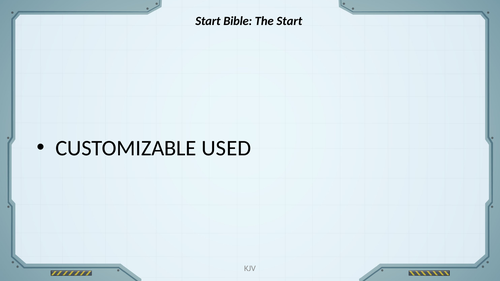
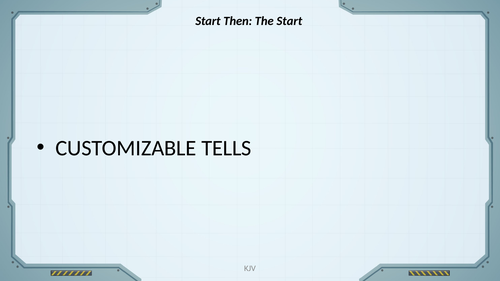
Bible: Bible -> Then (238, 21)
USED: USED -> TELLS (226, 148)
